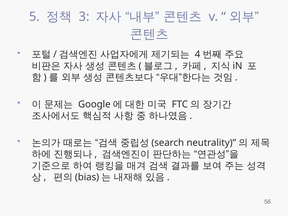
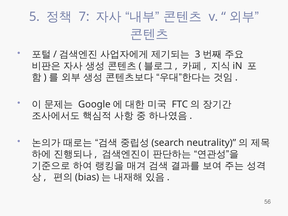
3: 3 -> 7 (84, 17)
4: 4 -> 3 (198, 54)
